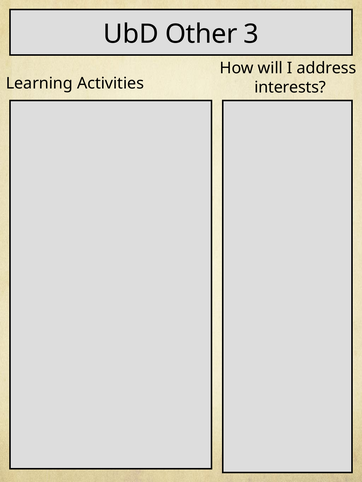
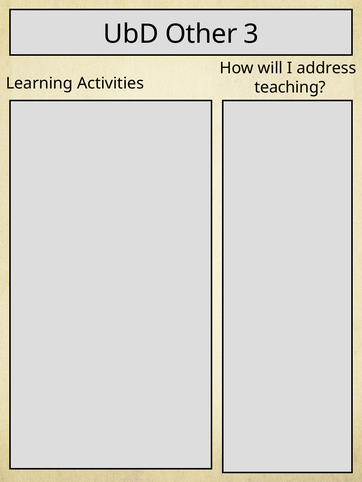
interests: interests -> teaching (290, 87)
